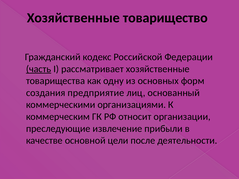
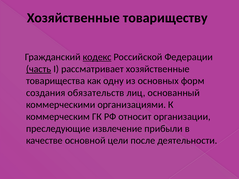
товарищество: товарищество -> товариществу (165, 18)
кодекс underline: none -> present (97, 57)
предприятие: предприятие -> обязательств (96, 93)
